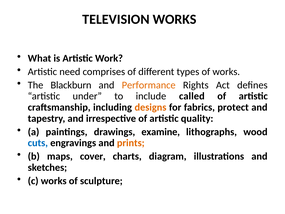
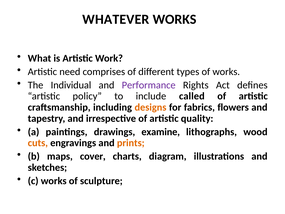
TELEVISION: TELEVISION -> WHATEVER (116, 19)
Blackburn: Blackburn -> Individual (71, 85)
Performance colour: orange -> purple (149, 85)
under: under -> policy (87, 96)
protect: protect -> flowers (233, 107)
cuts colour: blue -> orange (38, 143)
